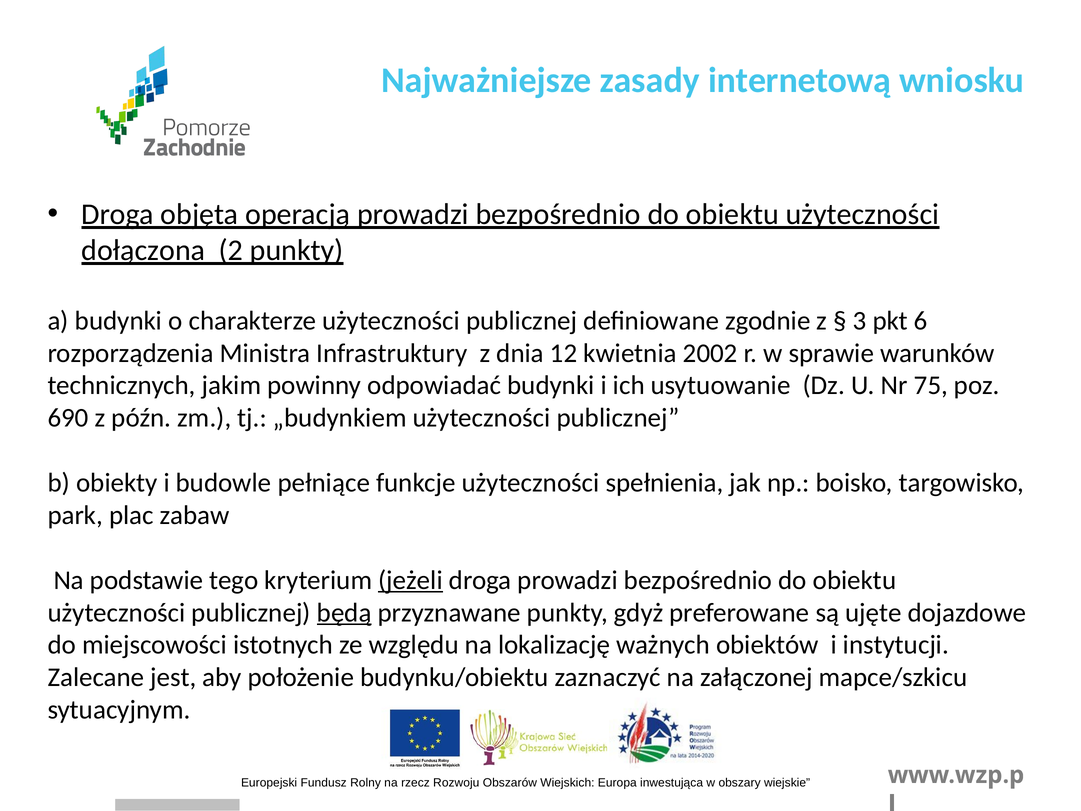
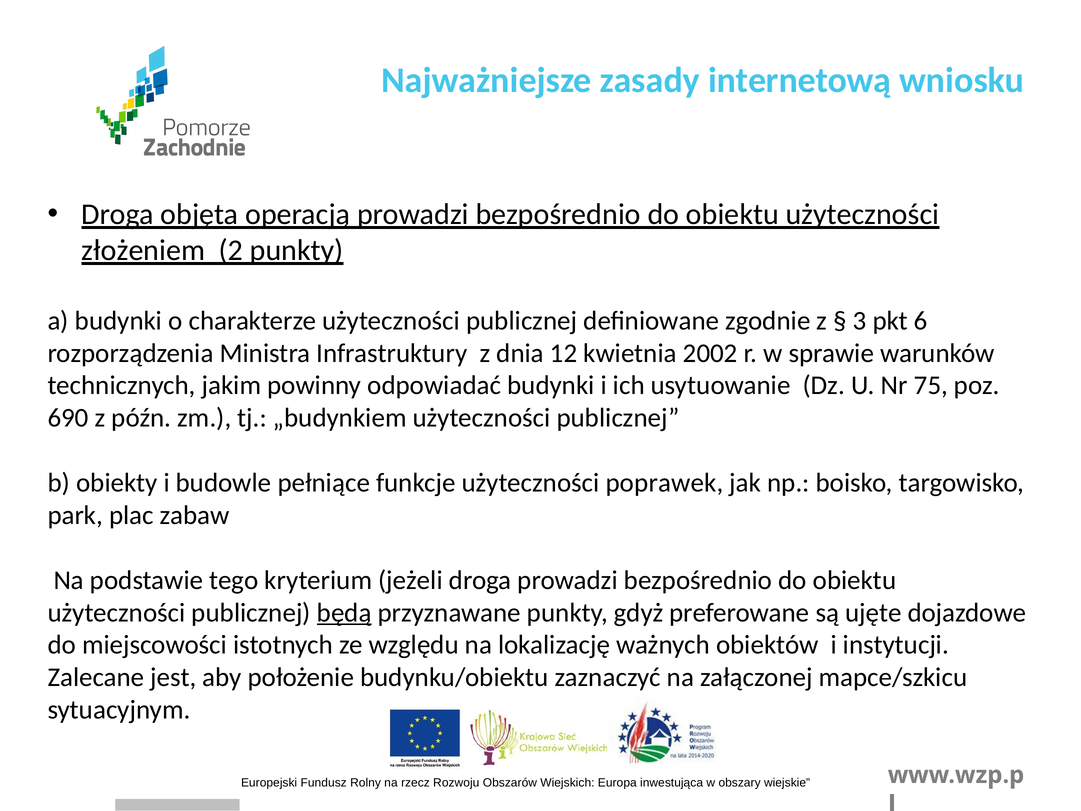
dołączona: dołączona -> złożeniem (143, 251)
spełnienia: spełnienia -> poprawek (664, 483)
jeżeli underline: present -> none (410, 580)
